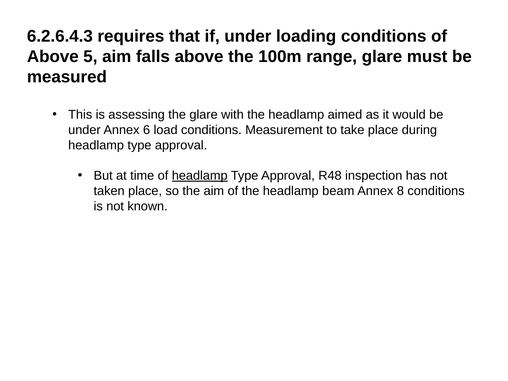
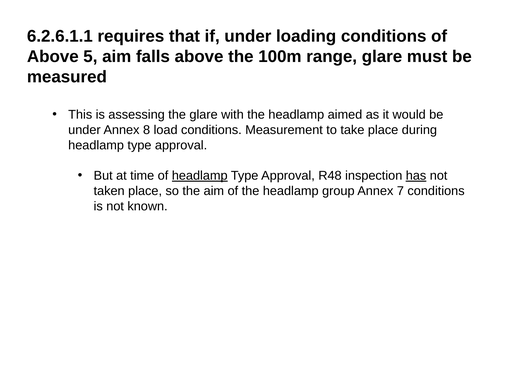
6.2.6.4.3: 6.2.6.4.3 -> 6.2.6.1.1 (60, 36)
6: 6 -> 8 (147, 130)
has underline: none -> present (416, 176)
beam: beam -> group (338, 191)
8: 8 -> 7 (400, 191)
